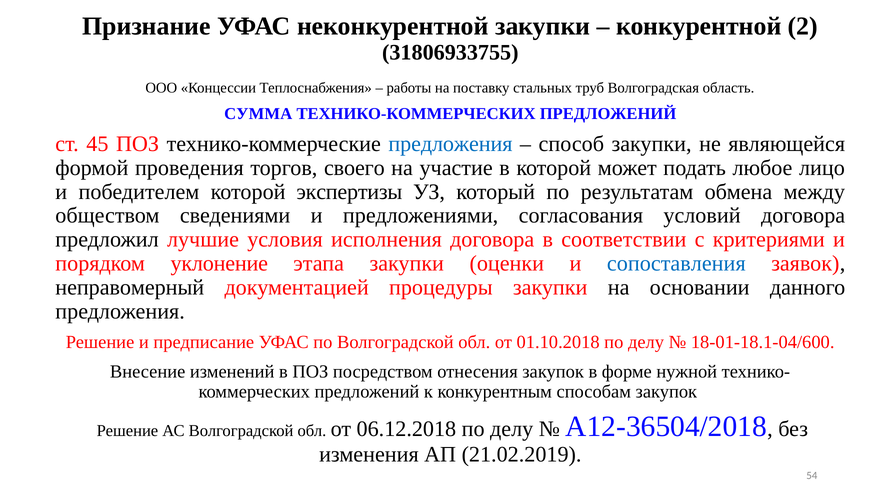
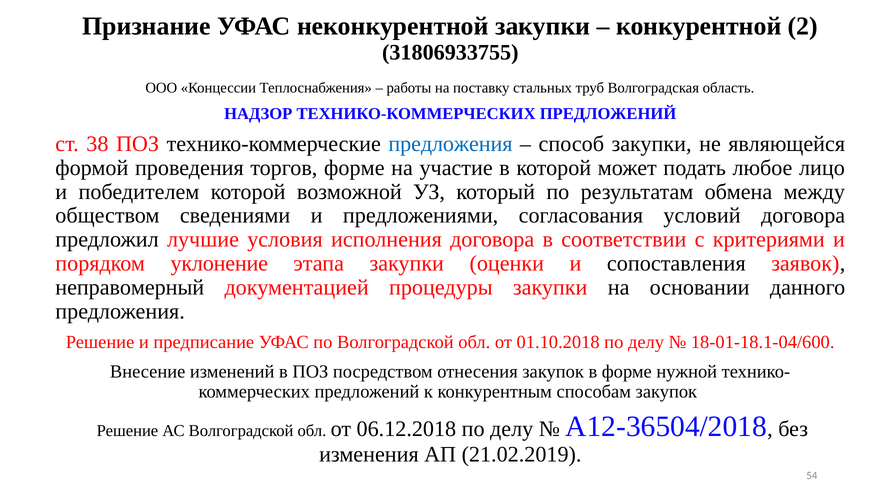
СУММА: СУММА -> НАДЗОР (258, 114)
45: 45 -> 38 (97, 144)
торгов своего: своего -> форме (354, 168)
экспертизы: экспертизы -> возможной (349, 192)
сопоставления colour: blue -> black (676, 263)
